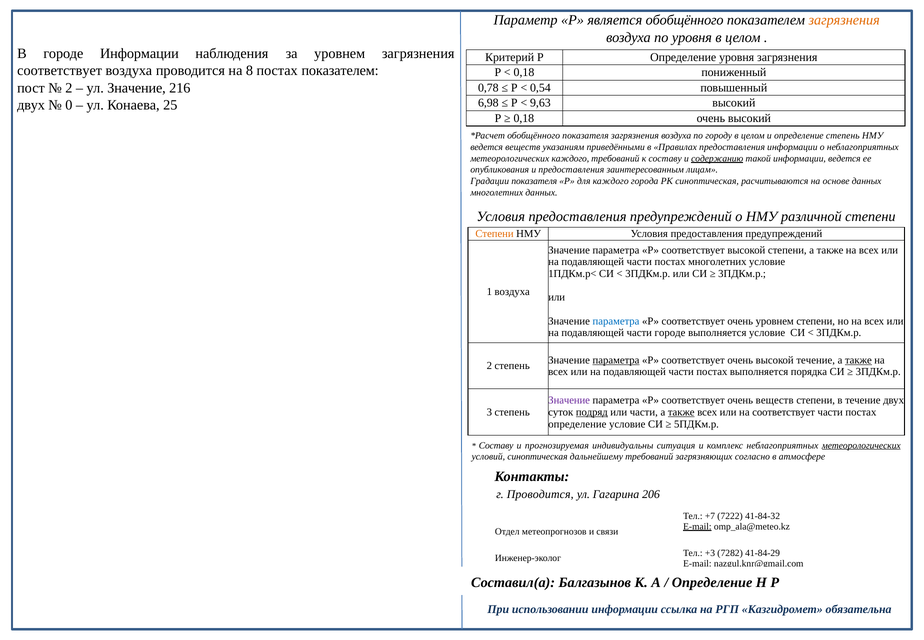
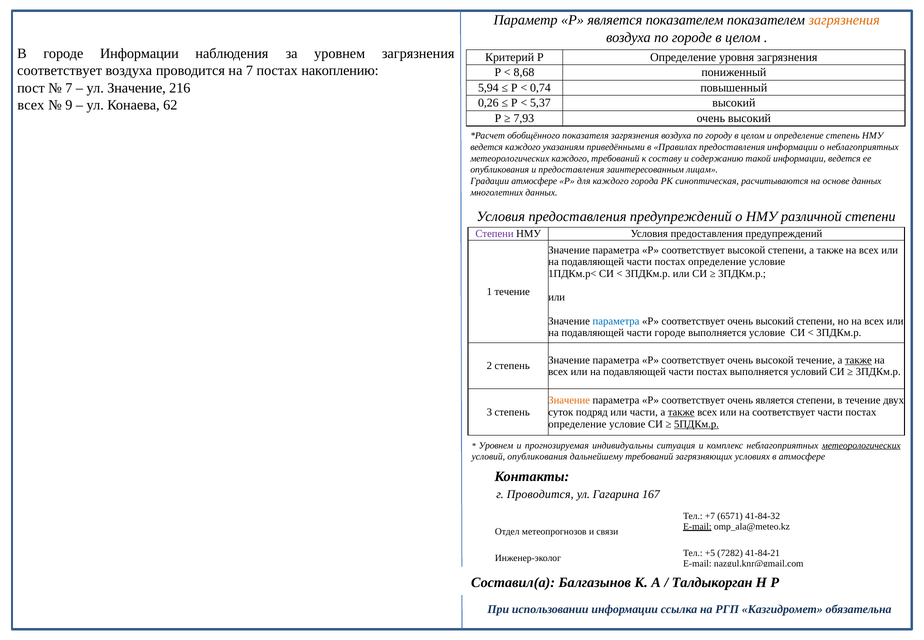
является обобщённого: обобщённого -> показателем (685, 20)
по уровня: уровня -> городе (692, 37)
на 8: 8 -> 7 (249, 71)
постах показателем: показателем -> накоплению (340, 71)
0,18: 0,18 -> 8,68 (524, 72)
2: 2 -> 7 (69, 88)
0,78: 0,78 -> 5,94 (488, 88)
0,54: 0,54 -> 0,74 (540, 88)
6,98: 6,98 -> 0,26 (488, 103)
9,63: 9,63 -> 5,37 (540, 103)
двух: двух -> всех (31, 105)
0: 0 -> 9 (69, 105)
25: 25 -> 62 (170, 105)
0,18: 0,18 -> 7,93 (524, 118)
ведется веществ: веществ -> каждого (523, 147)
содержанию underline: present -> none (717, 158)
Градации показателя: показателя -> атмосфере (534, 181)
Степени colour: orange -> purple (495, 234)
подавляющей части постах многолетних: многолетних -> определение (717, 262)
1 воздуха: воздуха -> течение (512, 291)
соответствует очень уровнем: уровнем -> высокий (775, 321)
параметра underline: present -> none (616, 360)
выполняется порядка: порядка -> условий (809, 372)
Значение colour: purple -> orange (569, 400)
очень веществ: веществ -> является (775, 400)
подряд underline: present -> none (592, 412)
5ПДКм.р underline: none -> present (696, 424)
Составу: Составу -> Уровнем (496, 445)
условий синоптическая: синоптическая -> опубликования (537, 457)
согласно: согласно -> условиях (752, 457)
206: 206 -> 167 (651, 494)
7222: 7222 -> 6571 (730, 516)
+3: +3 -> +5 (710, 553)
41-84-29: 41-84-29 -> 41-84-21 (763, 553)
Определение: Определение -> Талдыкорган (712, 582)
